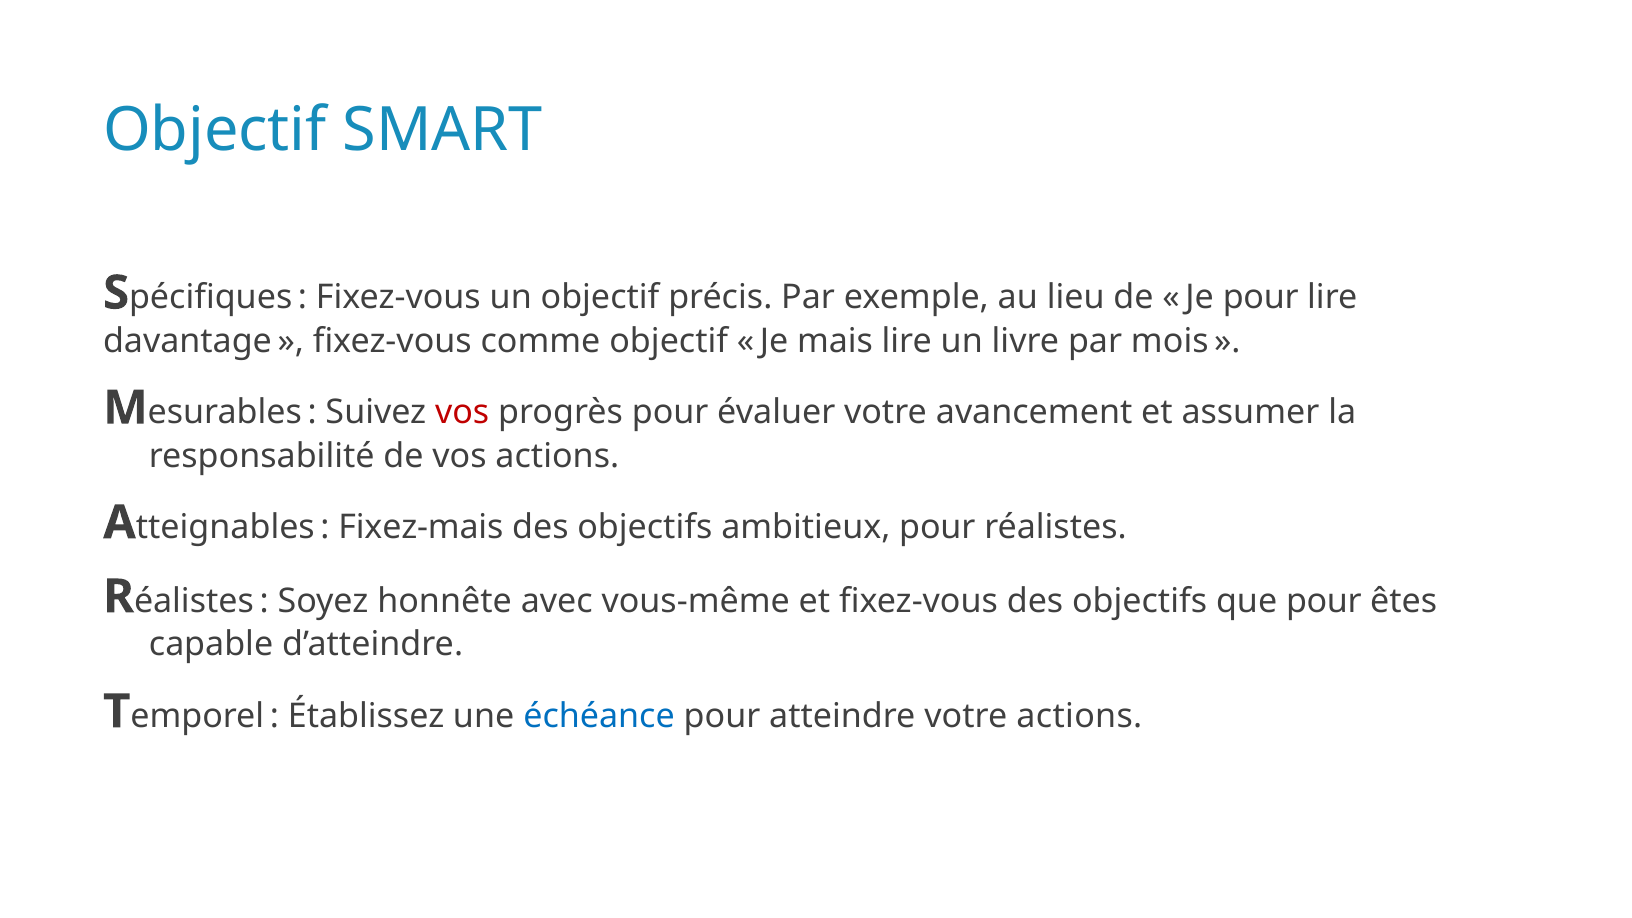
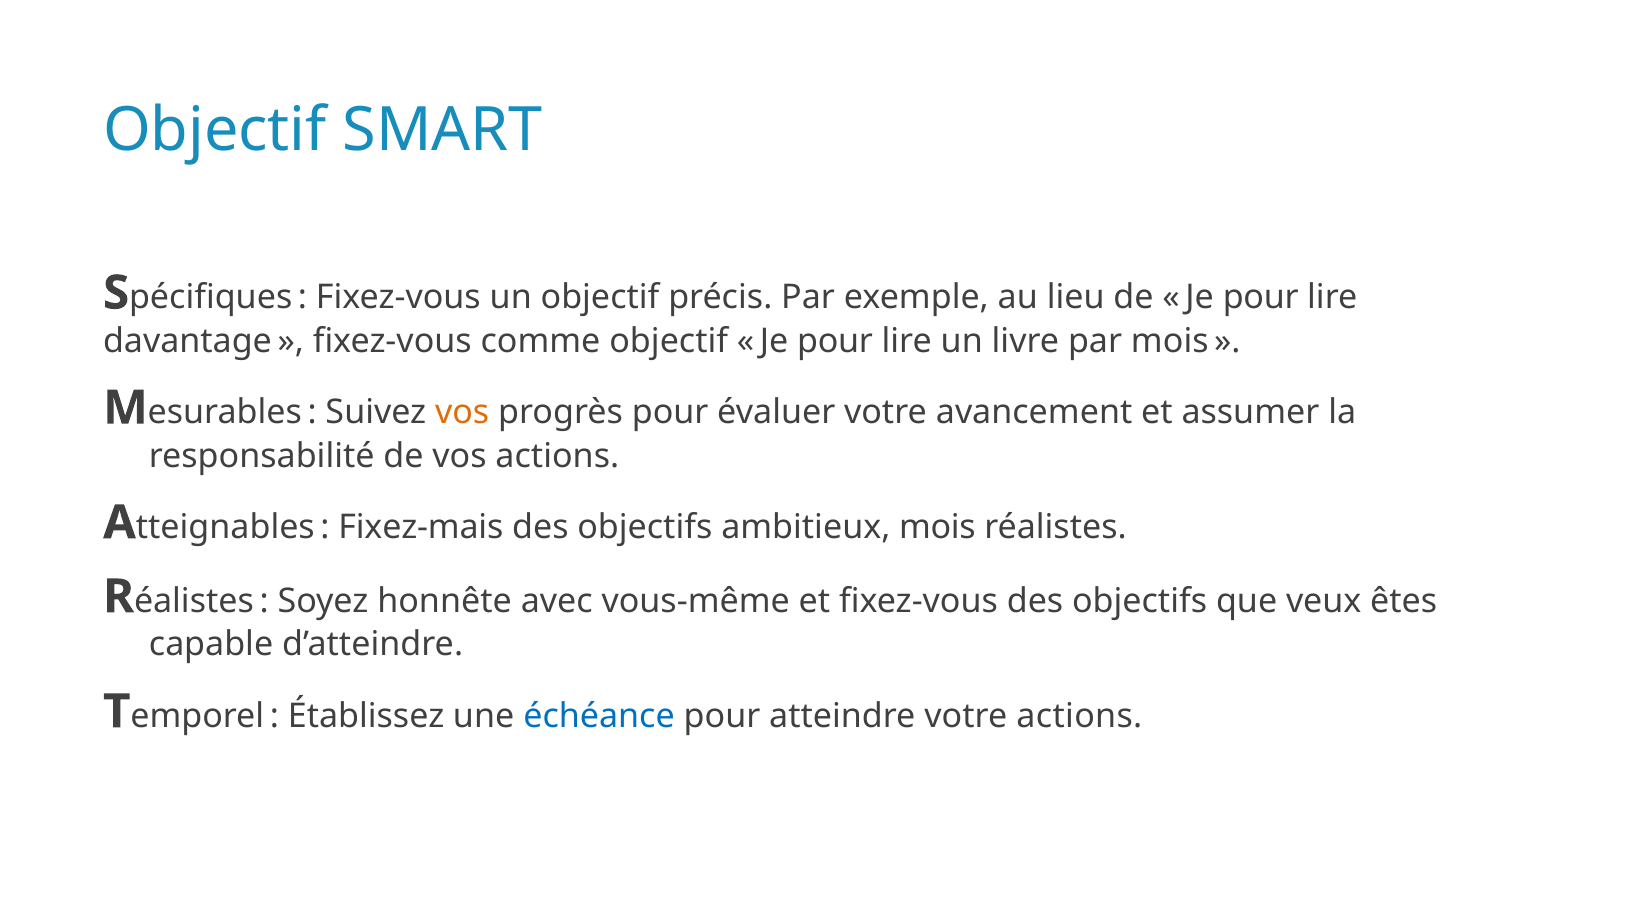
mais: mais -> pour (835, 341)
vos colour: red -> orange (462, 412)
ambitieux pour: pour -> mois (937, 527)
que pour: pour -> veux (1324, 601)
